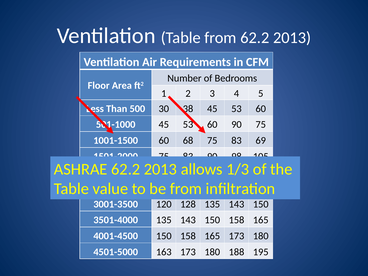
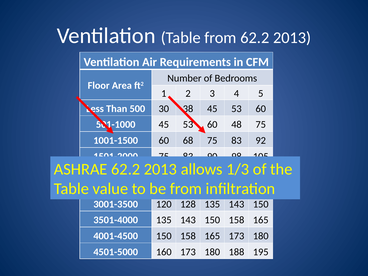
60 90: 90 -> 48 (236, 125)
69: 69 -> 92 (261, 141)
163: 163 -> 160 (164, 252)
